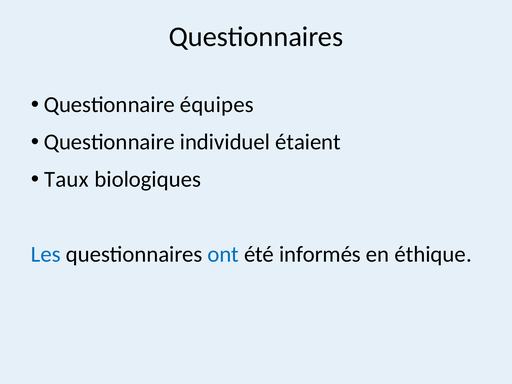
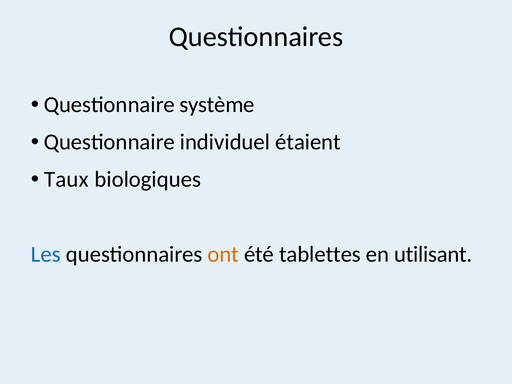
équipes: équipes -> système (217, 105)
ont colour: blue -> orange (223, 254)
informés: informés -> tablettes (320, 254)
éthique: éthique -> utilisant (433, 254)
